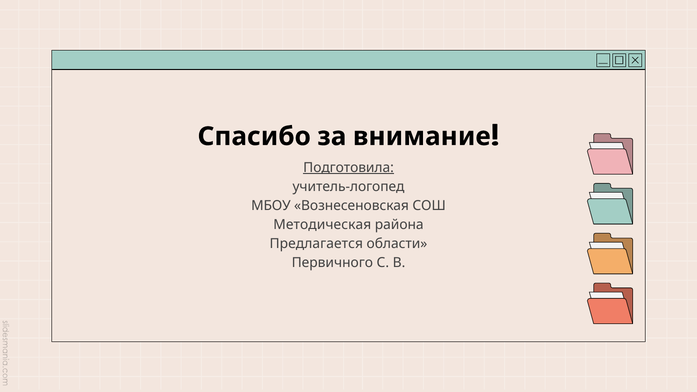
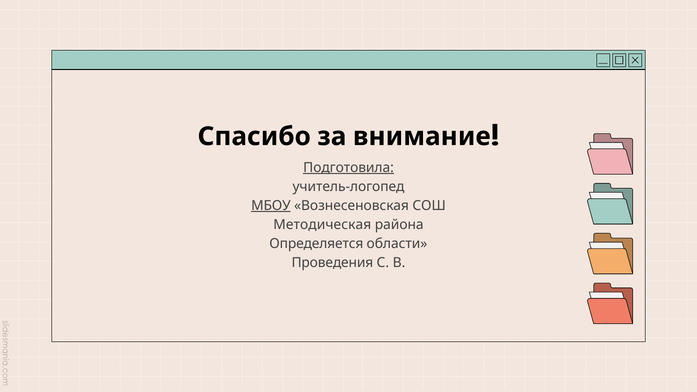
МБОУ underline: none -> present (271, 206)
Предлагается: Предлагается -> Определяется (316, 244)
Первичного: Первичного -> Проведения (332, 263)
